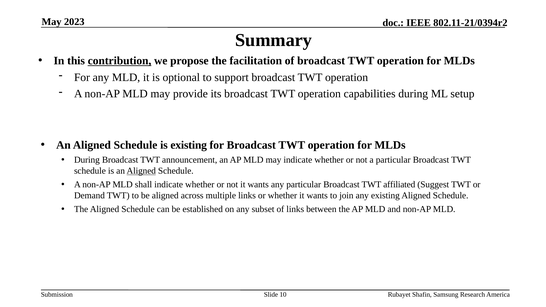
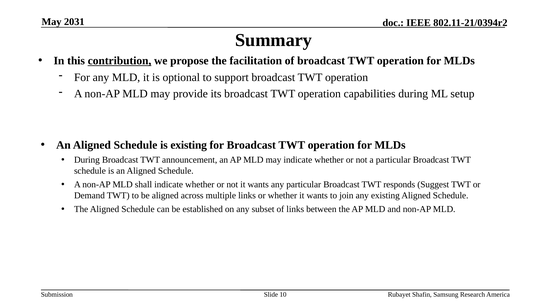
2023: 2023 -> 2031 (74, 22)
Aligned underline: present -> none (141, 171)
affiliated: affiliated -> responds (399, 185)
